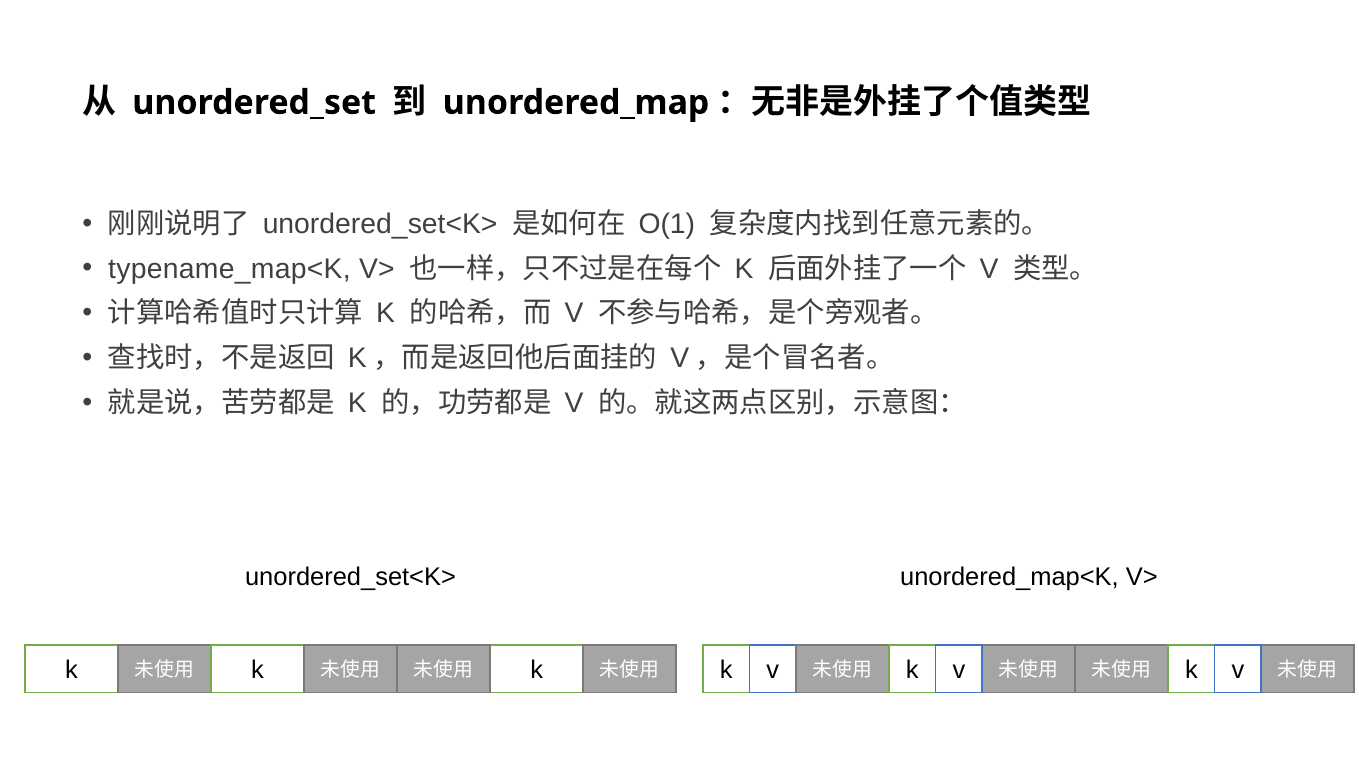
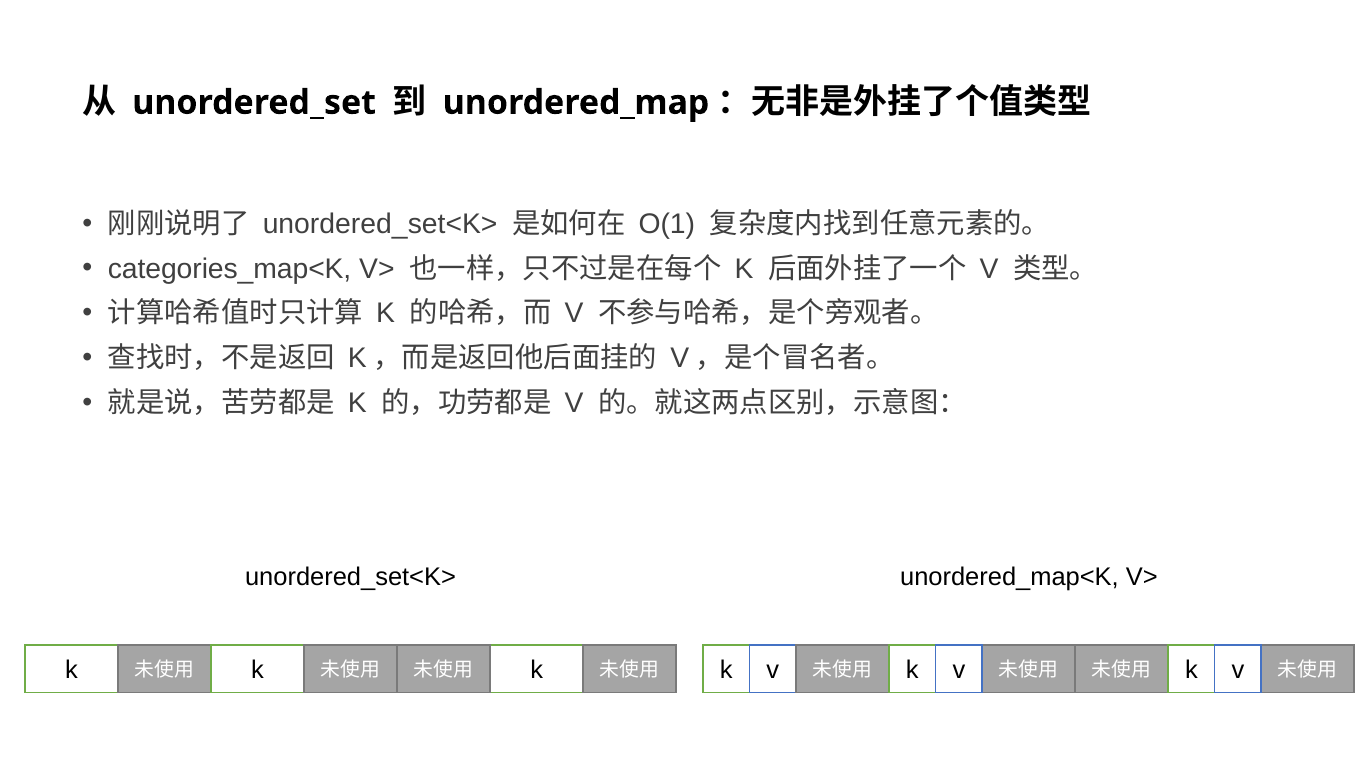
typename_map<K: typename_map<K -> categories_map<K (230, 268)
